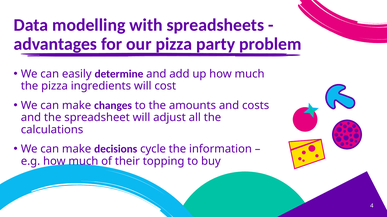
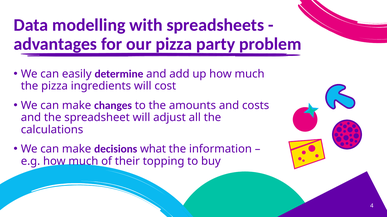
cycle: cycle -> what (153, 149)
